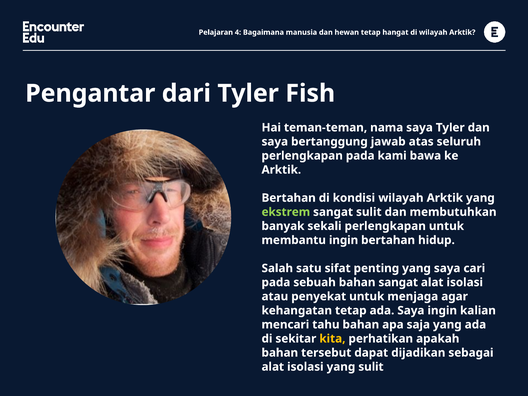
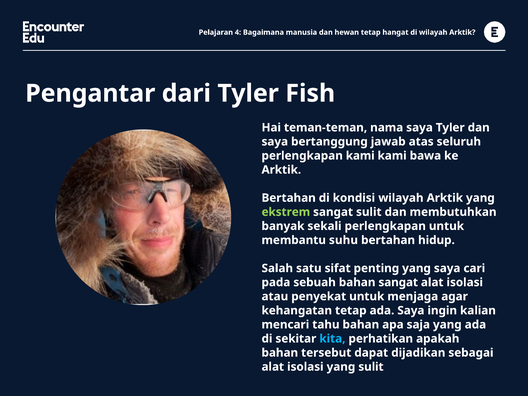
perlengkapan pada: pada -> kami (360, 156)
membantu ingin: ingin -> suhu (343, 240)
kita colour: yellow -> light blue (332, 339)
